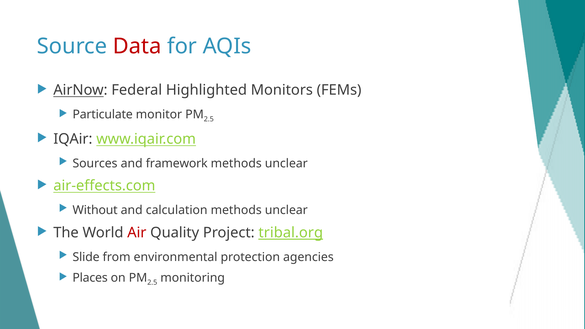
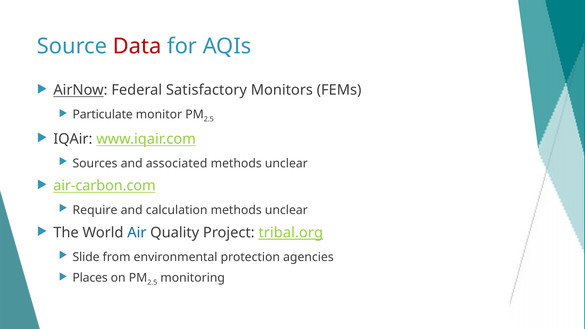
Highlighted: Highlighted -> Satisfactory (206, 90)
framework: framework -> associated (177, 163)
air-effects.com: air-effects.com -> air-carbon.com (104, 186)
Without: Without -> Require (95, 210)
Air colour: red -> blue (137, 233)
